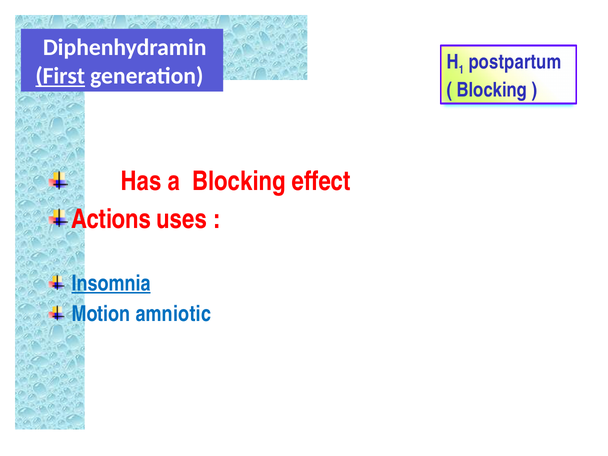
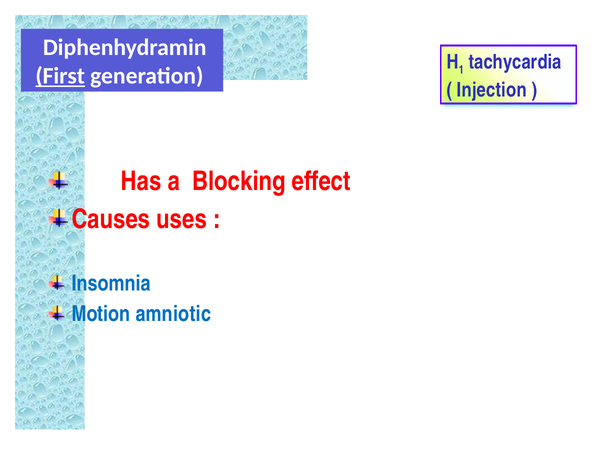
postpartum: postpartum -> tachycardia (515, 62)
Blocking: Blocking -> Injection (492, 90)
Actions: Actions -> Causes (111, 219)
Insomnia underline: present -> none (111, 283)
